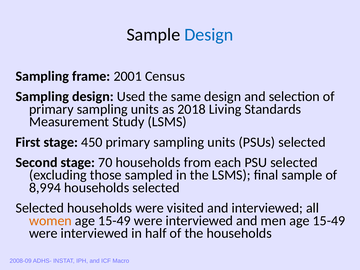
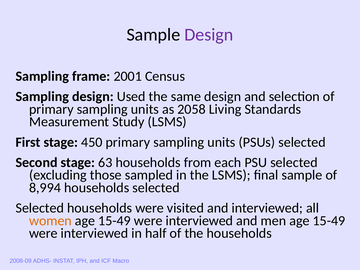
Design colour: blue -> purple (209, 35)
2018: 2018 -> 2058 (192, 109)
70: 70 -> 63 (105, 162)
